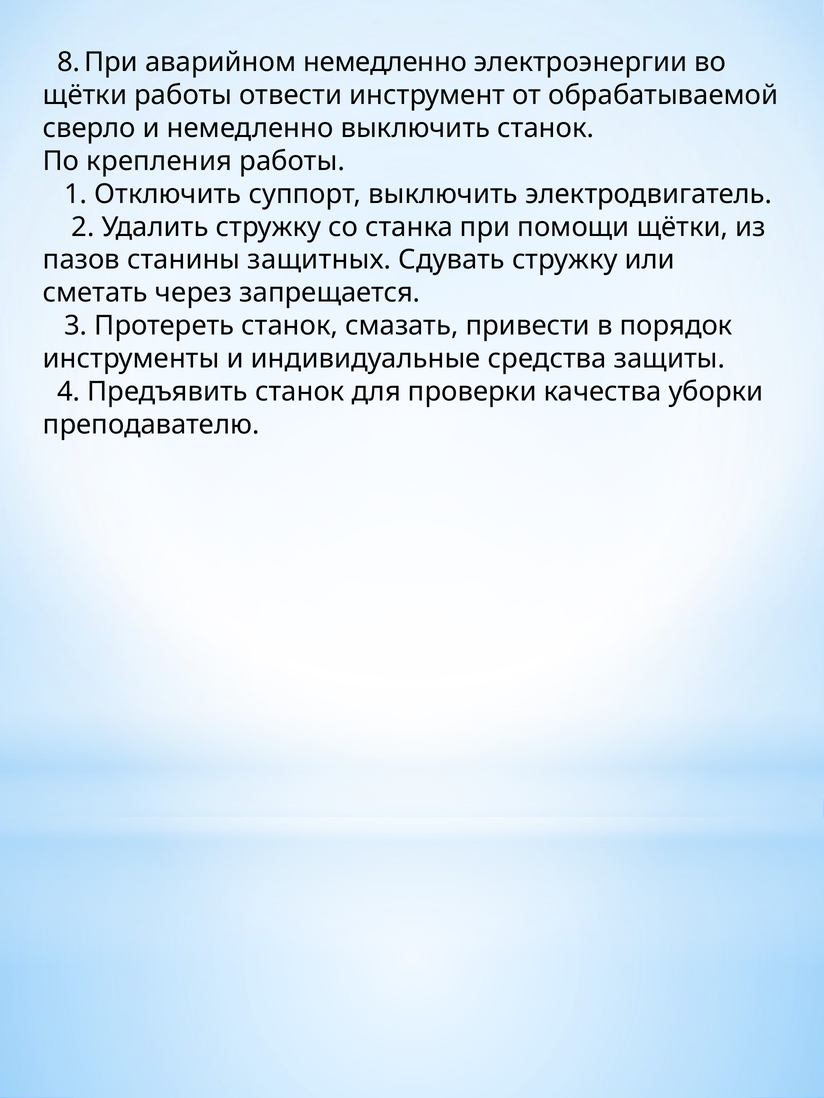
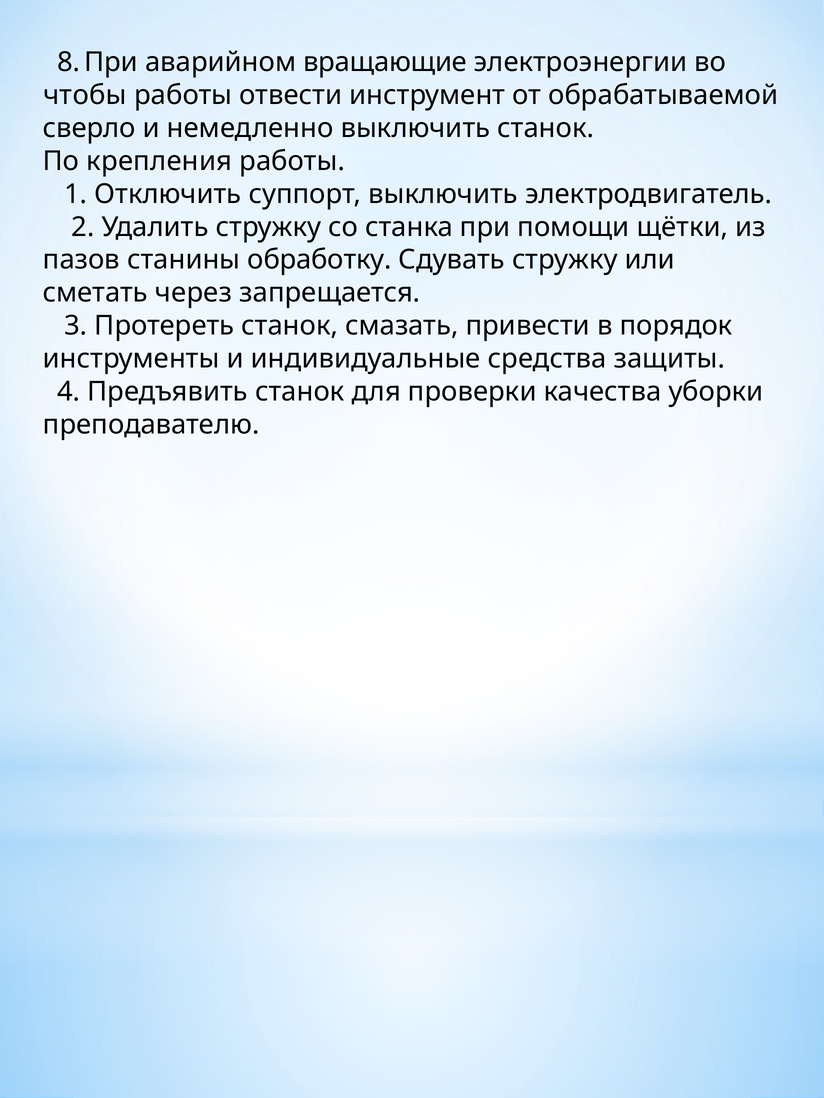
аварийном немедленно: немедленно -> вращающие (385, 62)
щётки: щётки -> чтобы (85, 95)
защитных: защитных -> обработку (320, 260)
